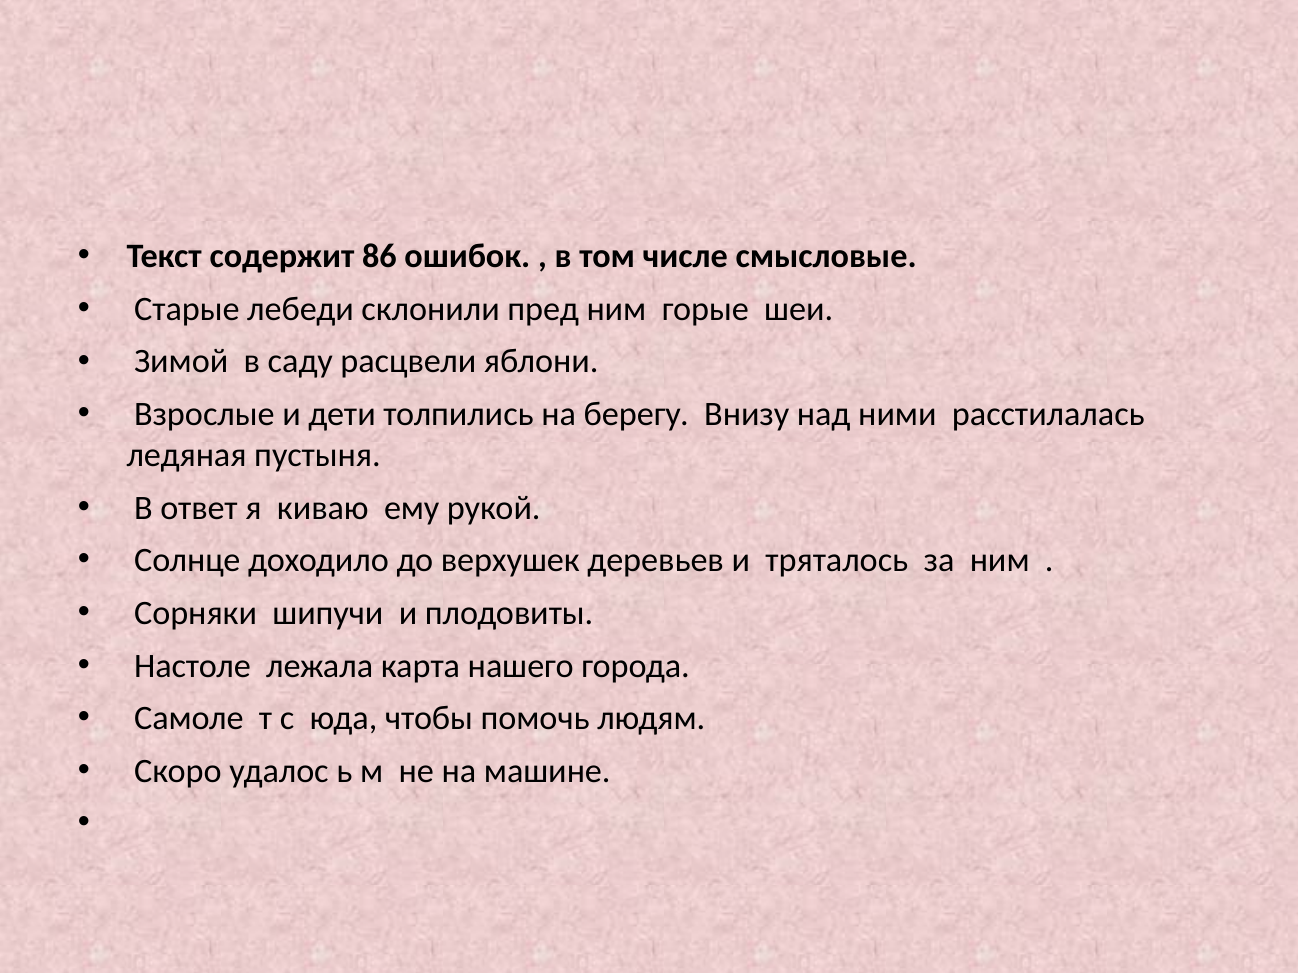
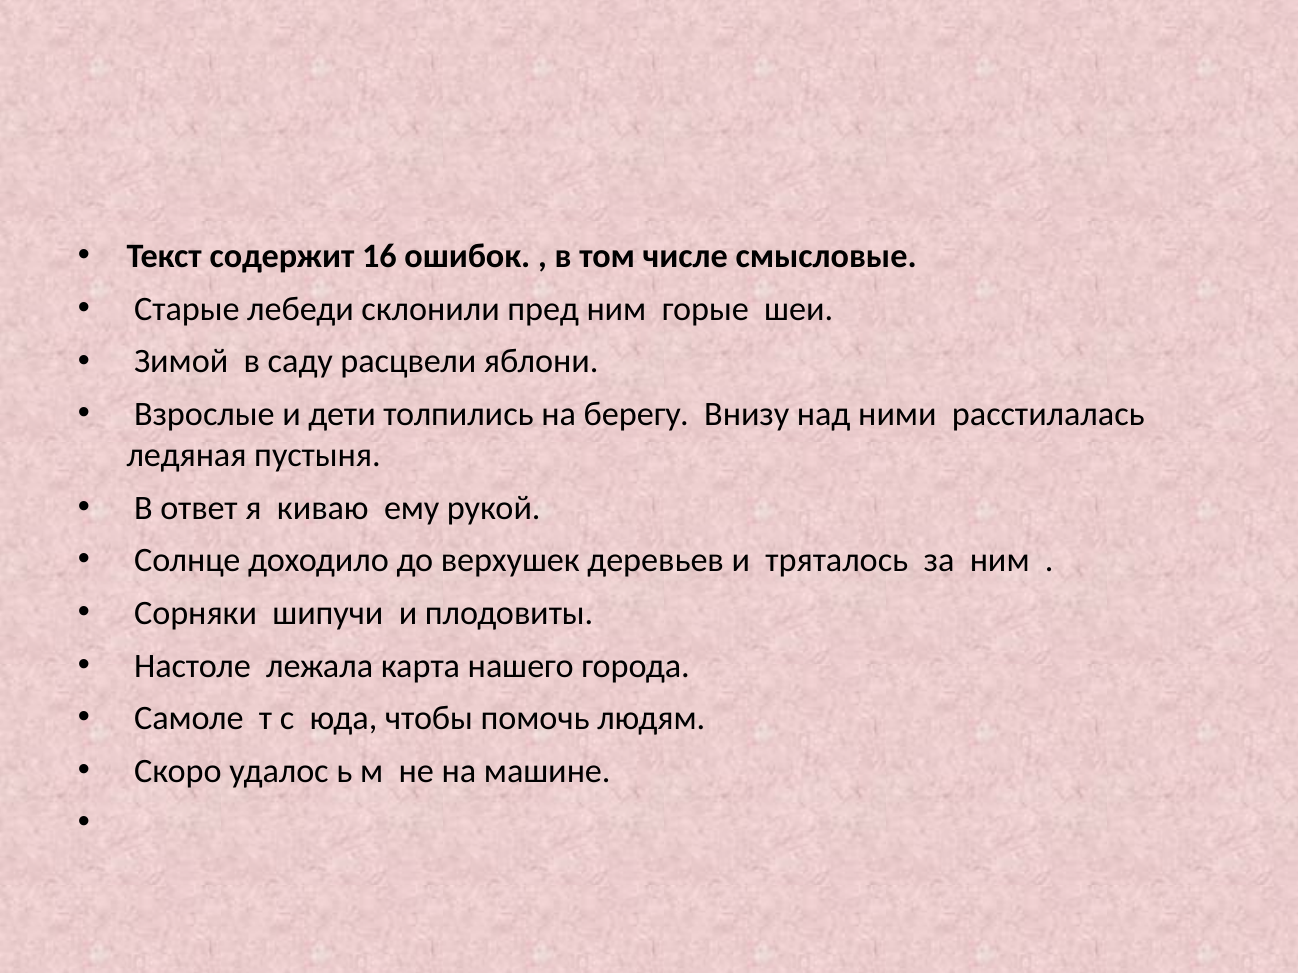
86: 86 -> 16 (379, 257)
